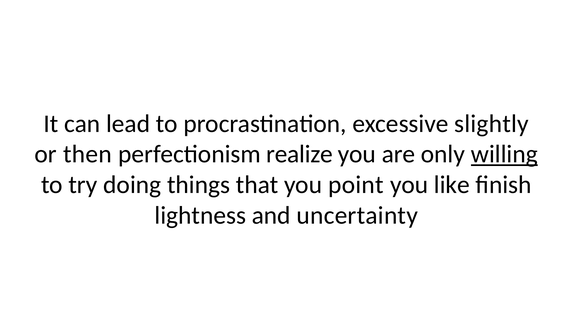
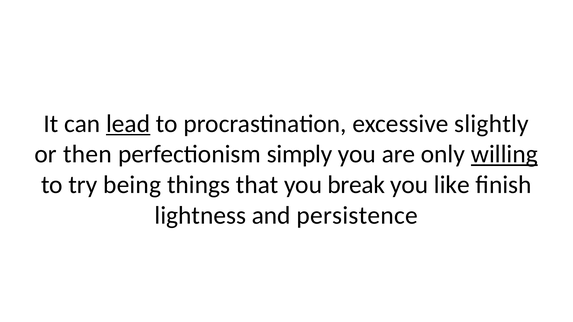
lead underline: none -> present (128, 124)
realize: realize -> simply (300, 154)
doing: doing -> being (132, 185)
point: point -> break (356, 185)
uncertainty: uncertainty -> persistence (357, 216)
